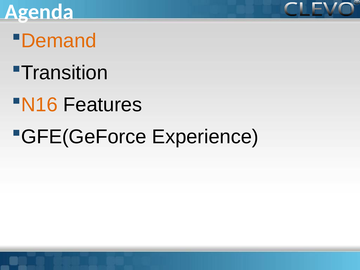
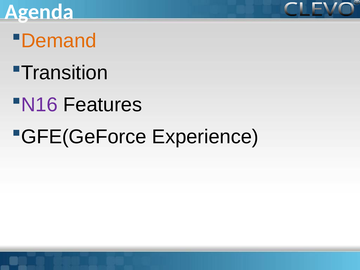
N16 colour: orange -> purple (39, 105)
